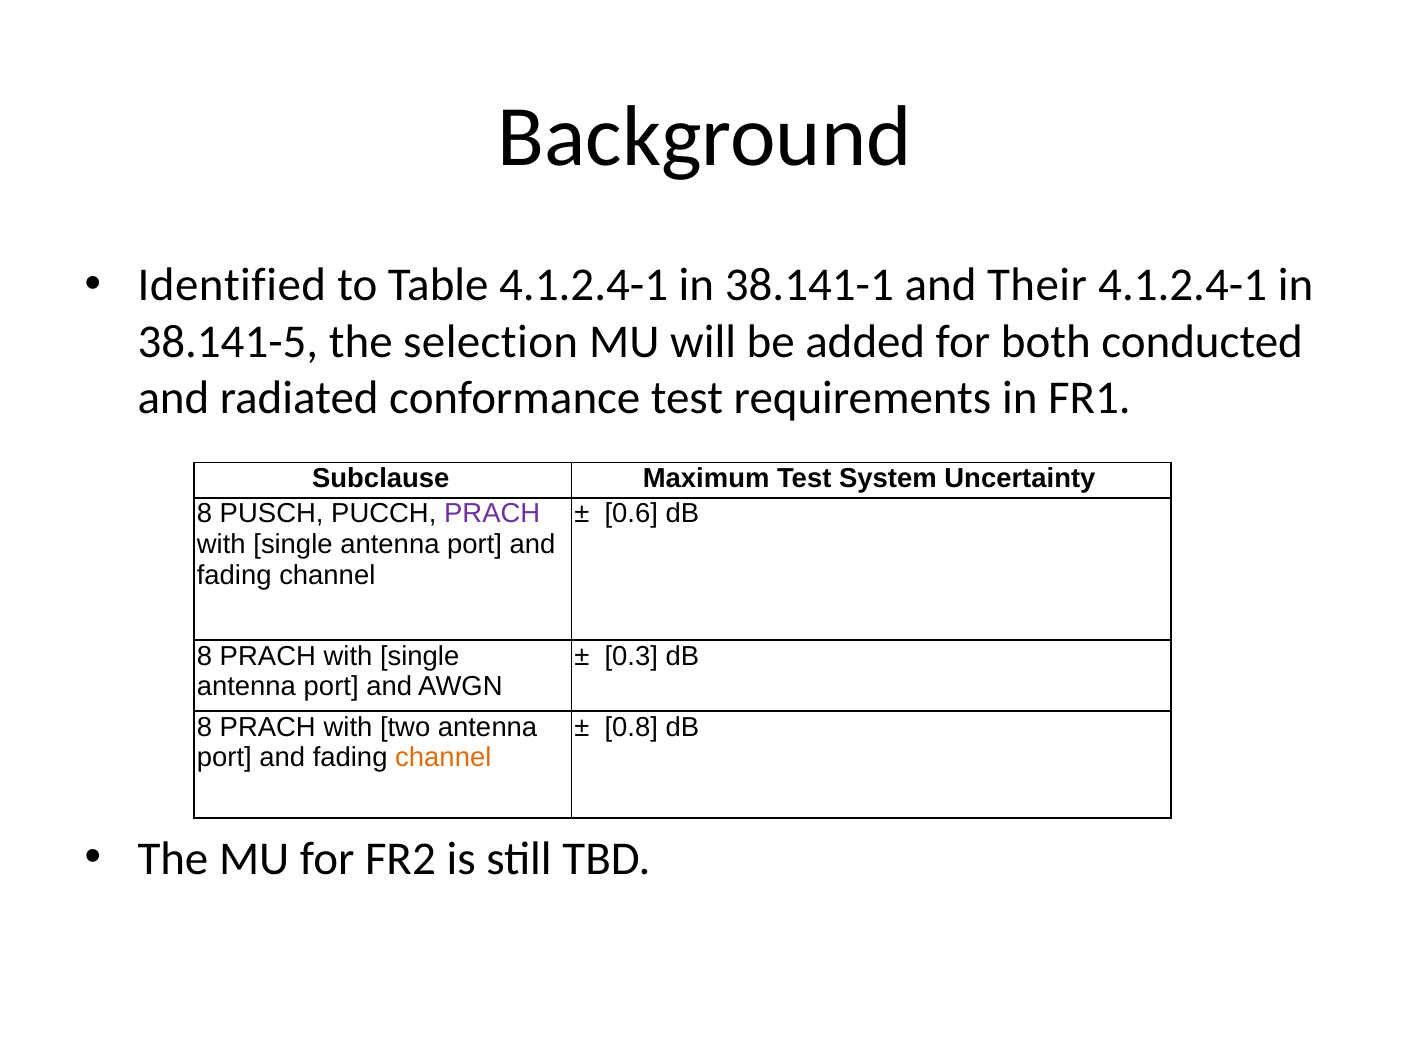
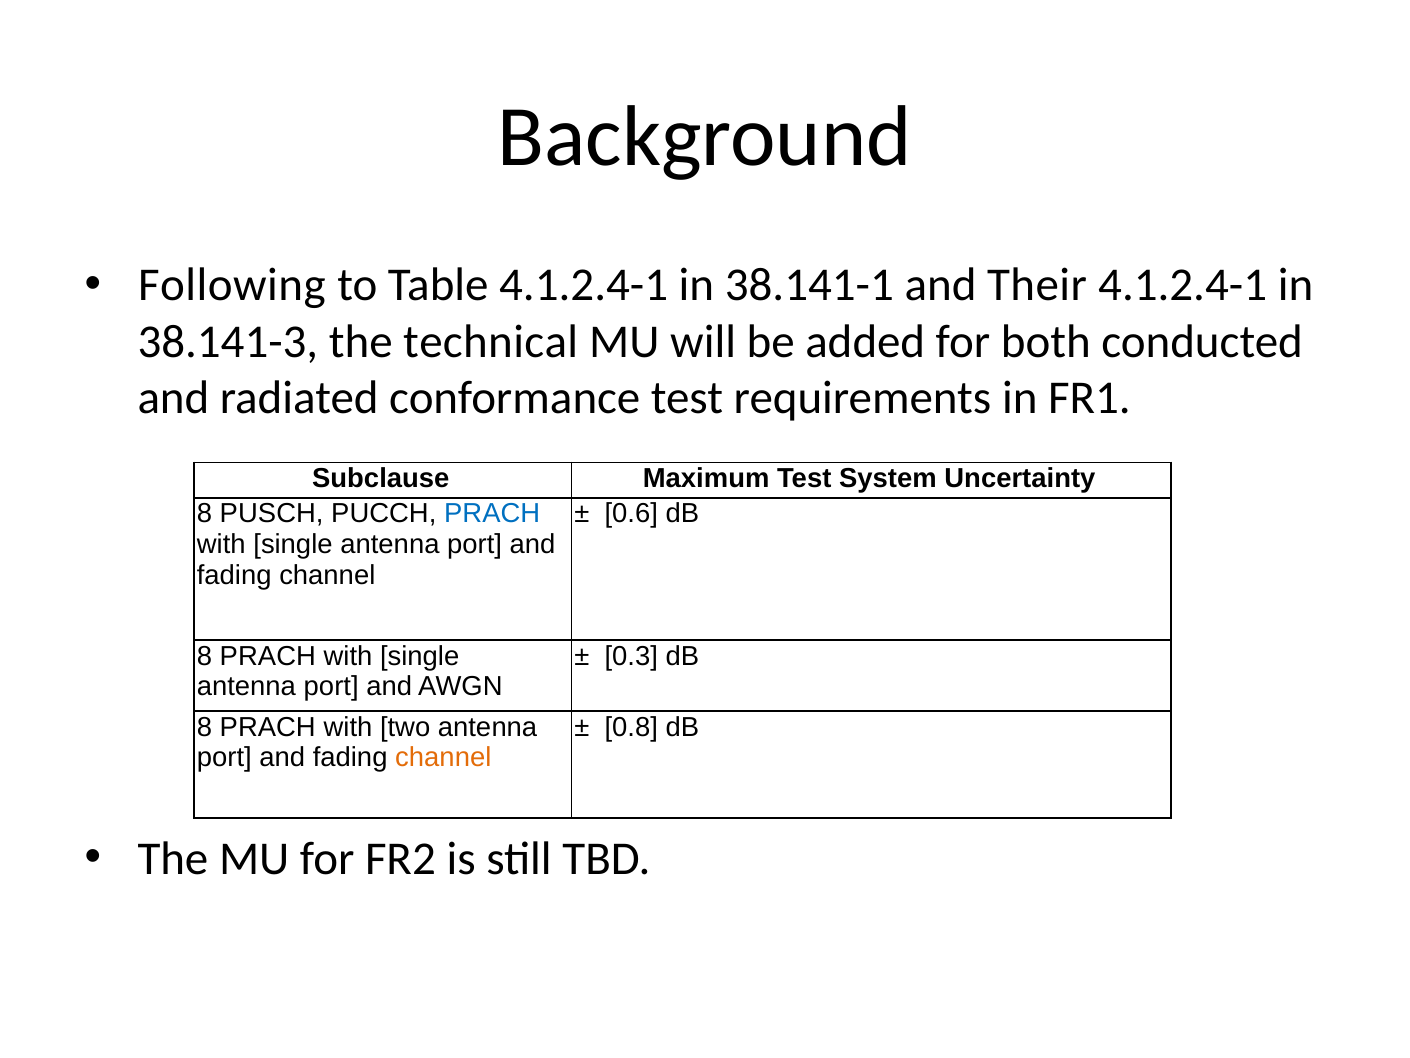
Identified: Identified -> Following (232, 285)
38.141-5: 38.141-5 -> 38.141-3 (228, 342)
selection: selection -> technical (491, 342)
PRACH colour: purple -> blue (492, 514)
